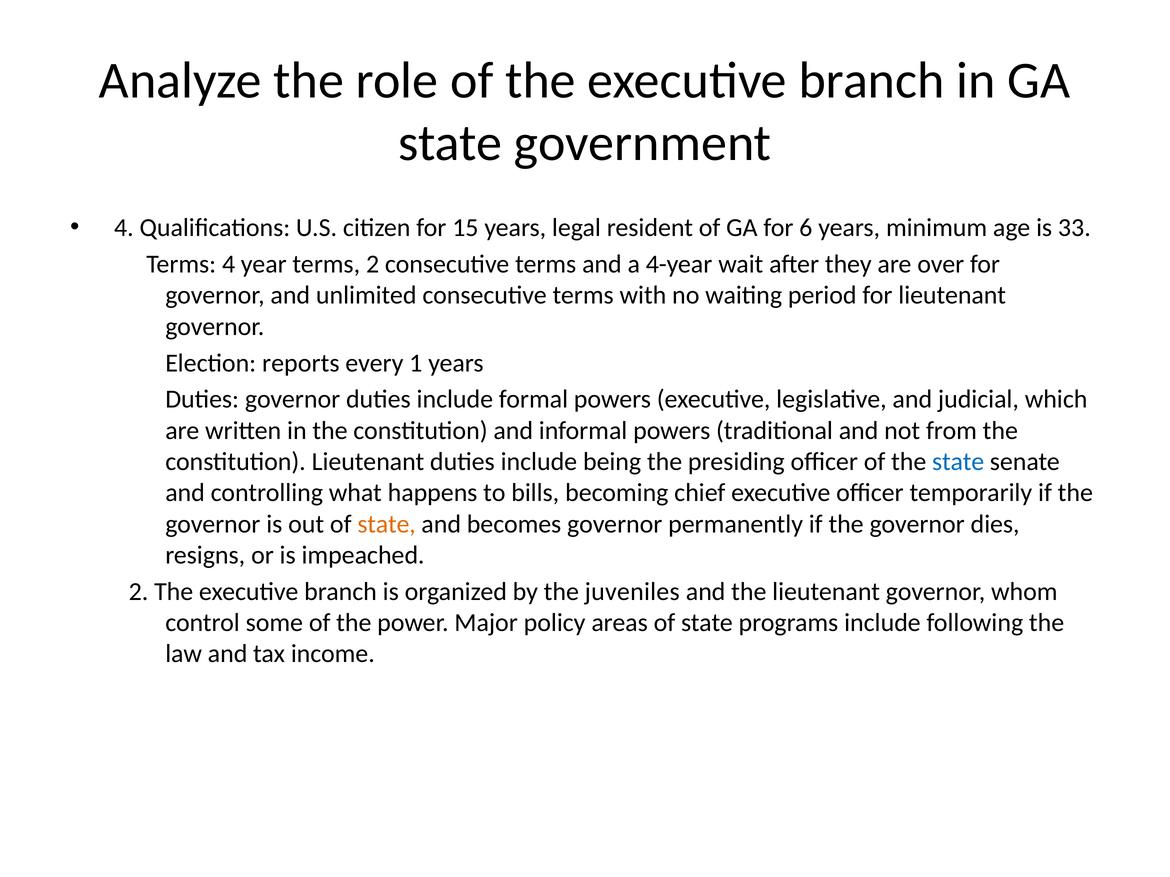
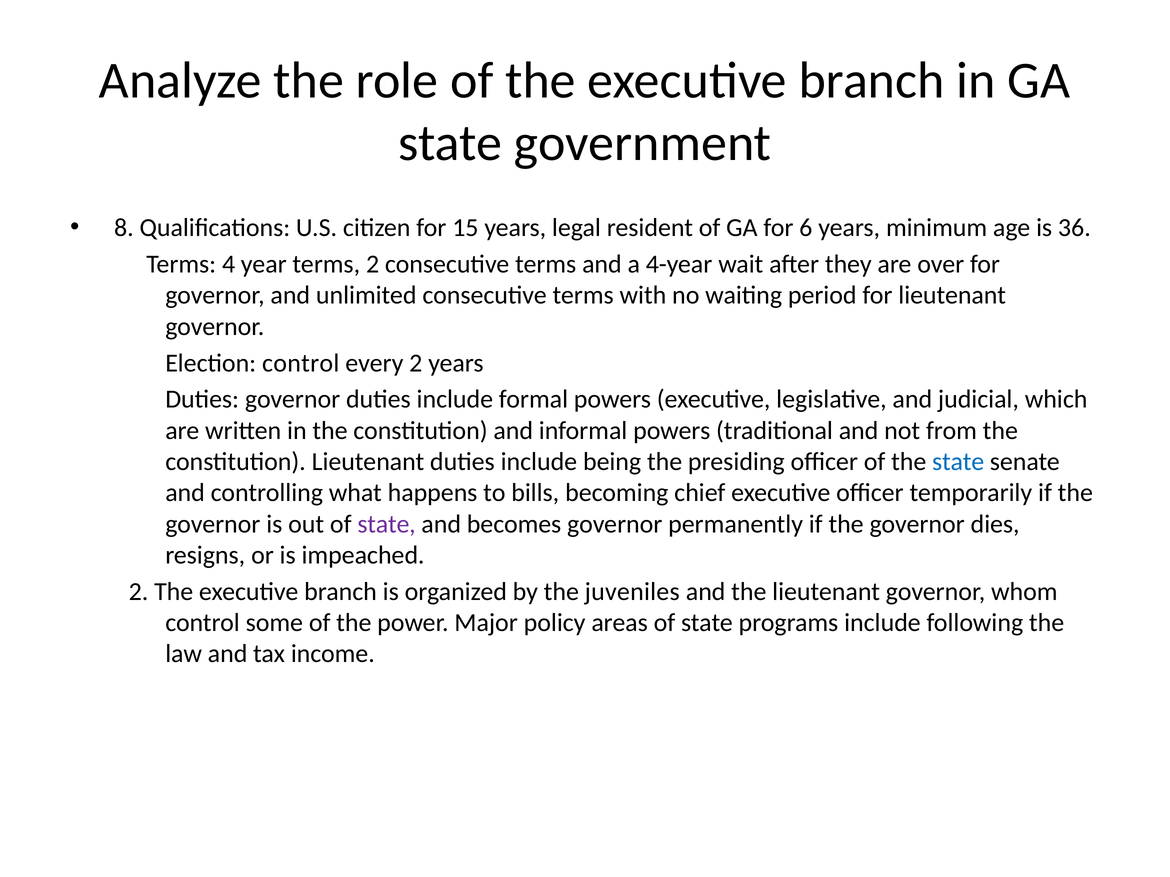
4: 4 -> 8 (124, 228)
33: 33 -> 36 (1074, 228)
Election reports: reports -> control (301, 363)
every 1: 1 -> 2 (416, 363)
state colour: orange -> purple (387, 524)
